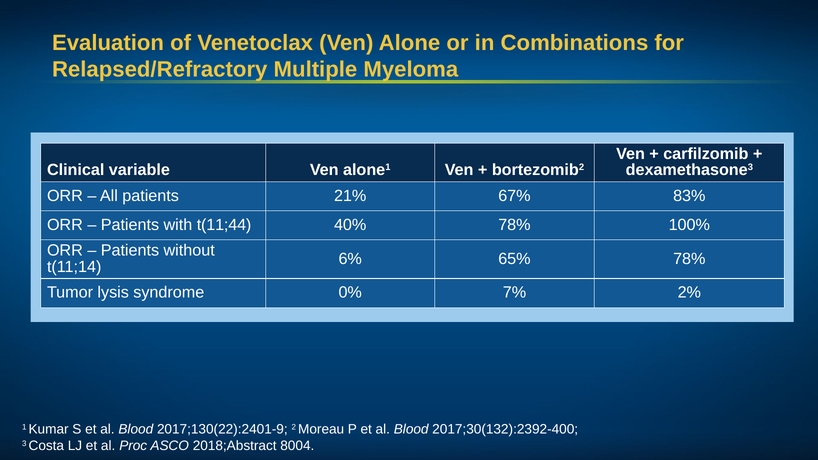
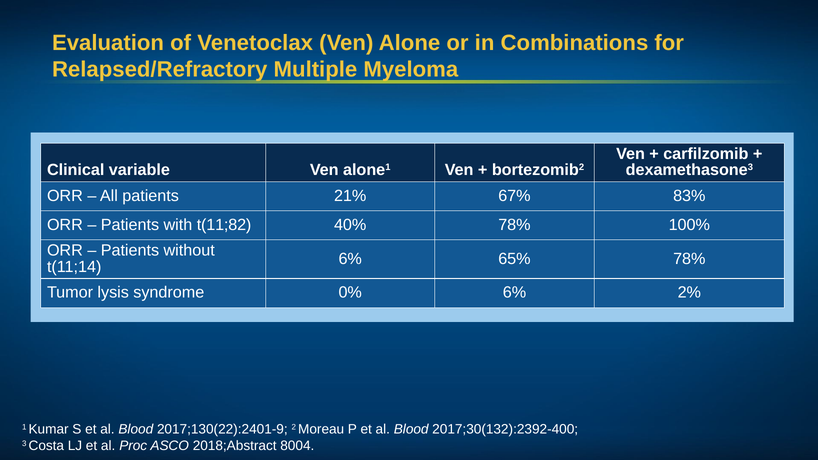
t(11;44: t(11;44 -> t(11;82 (224, 225)
0% 7%: 7% -> 6% (514, 293)
